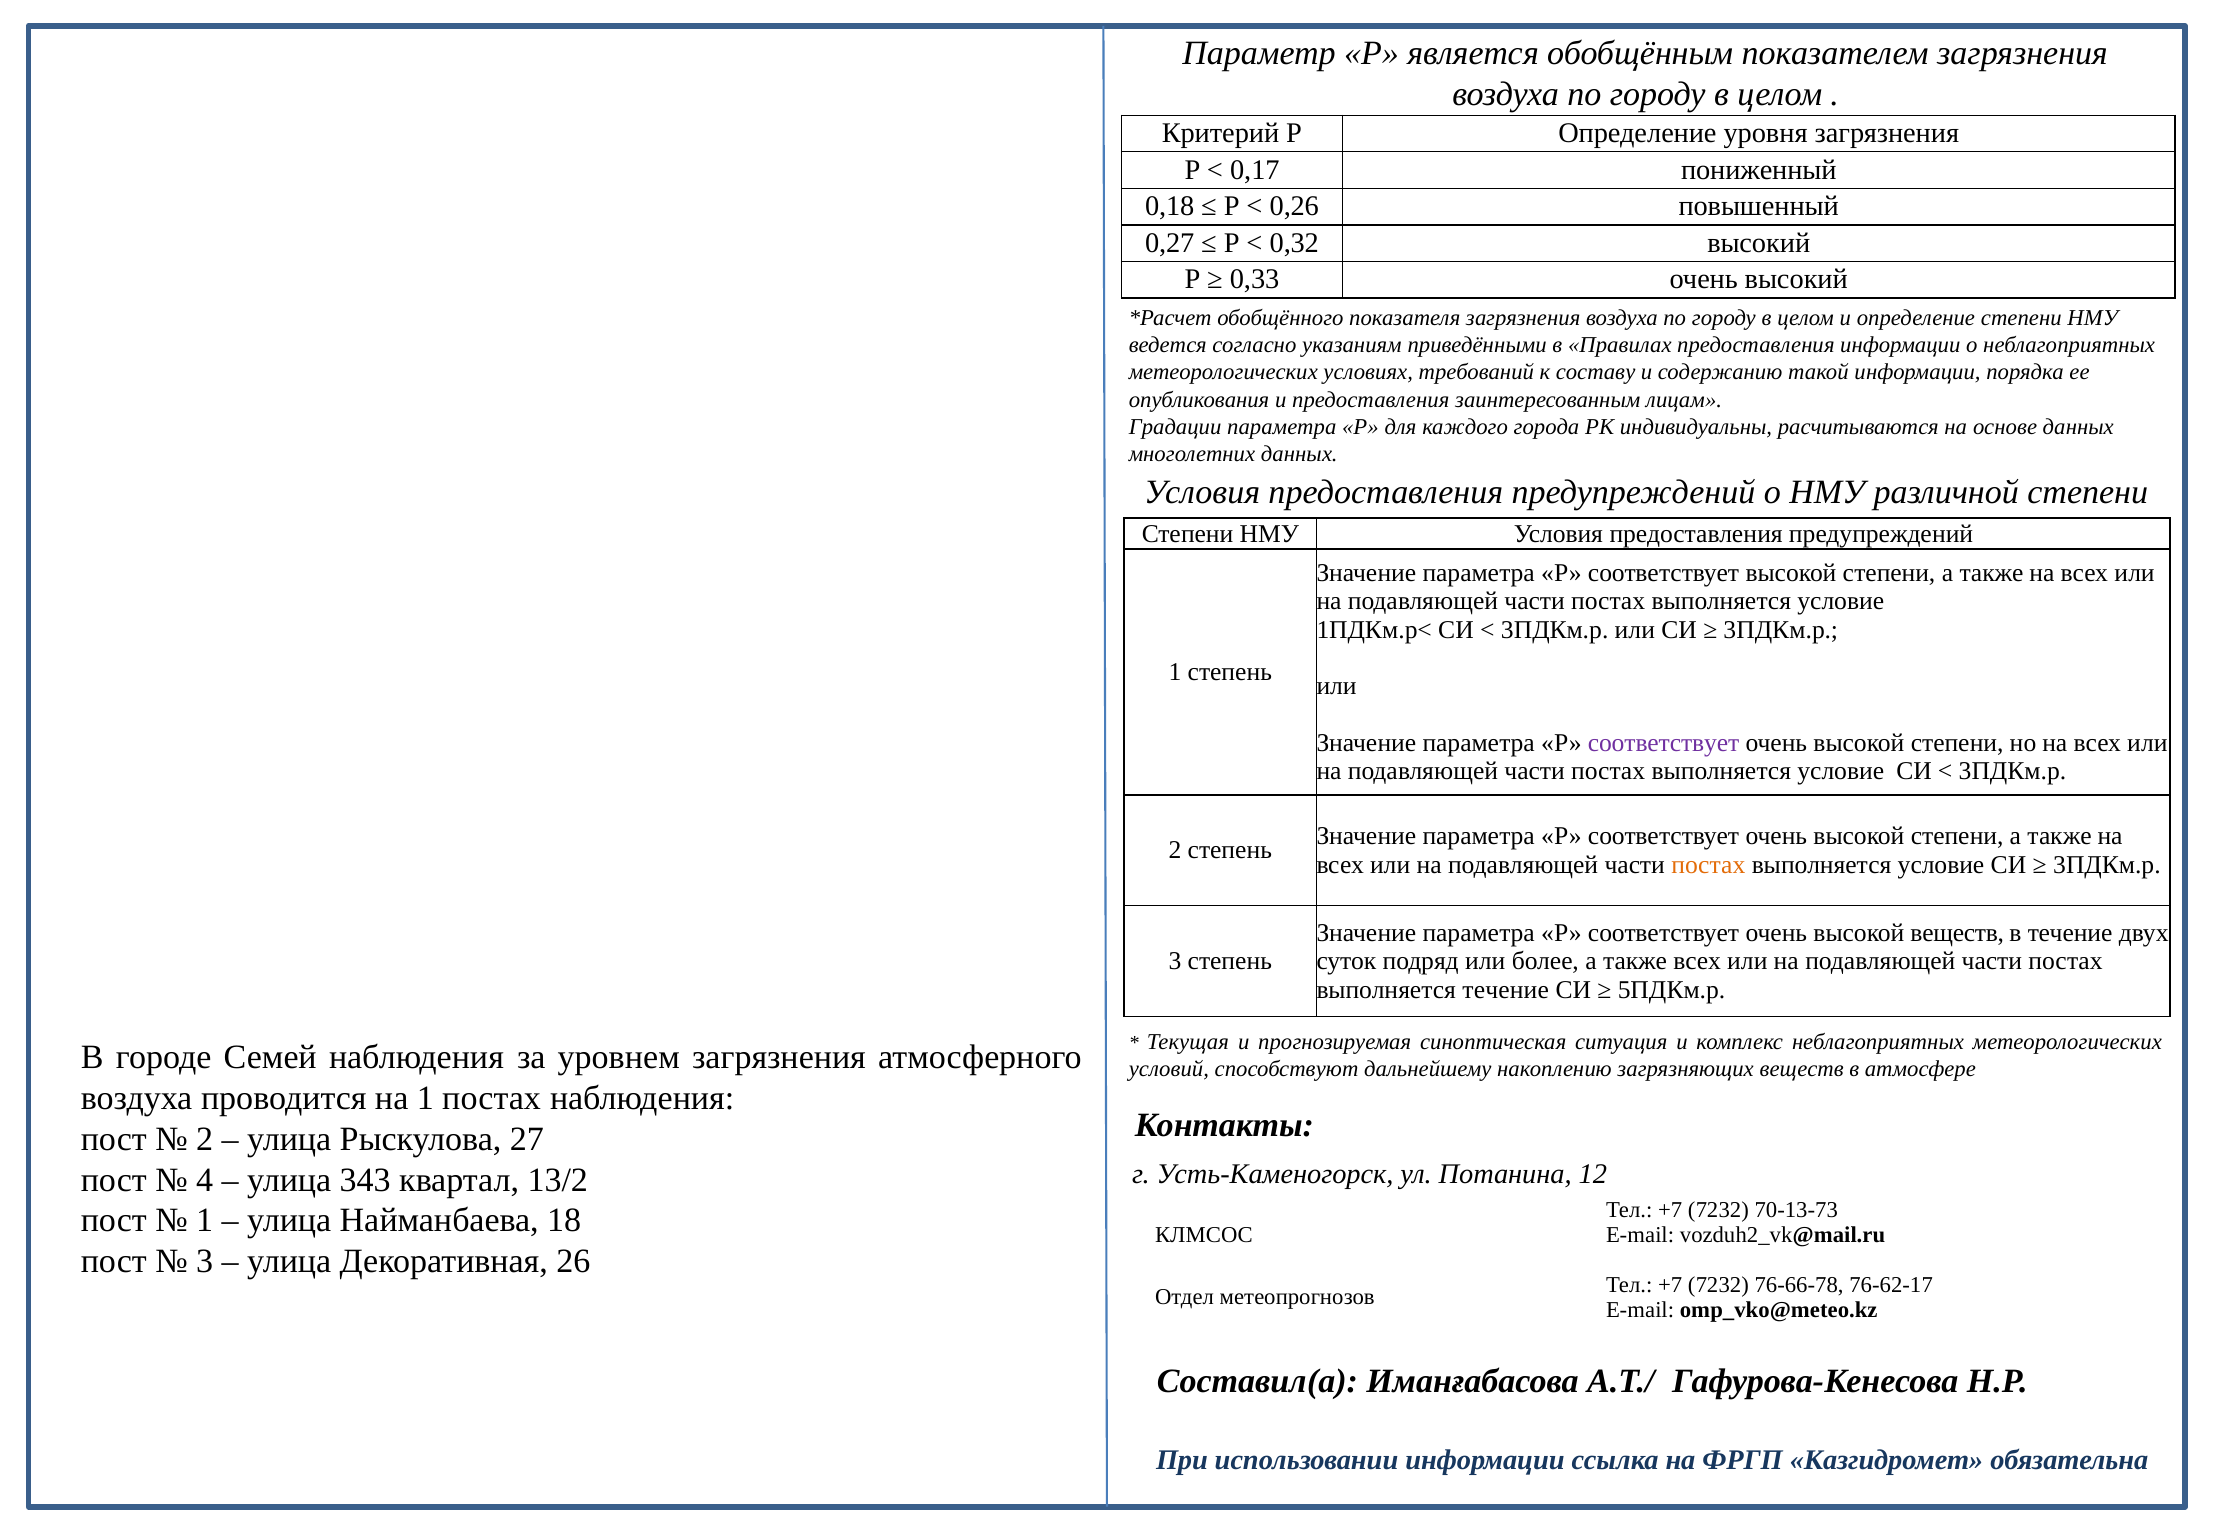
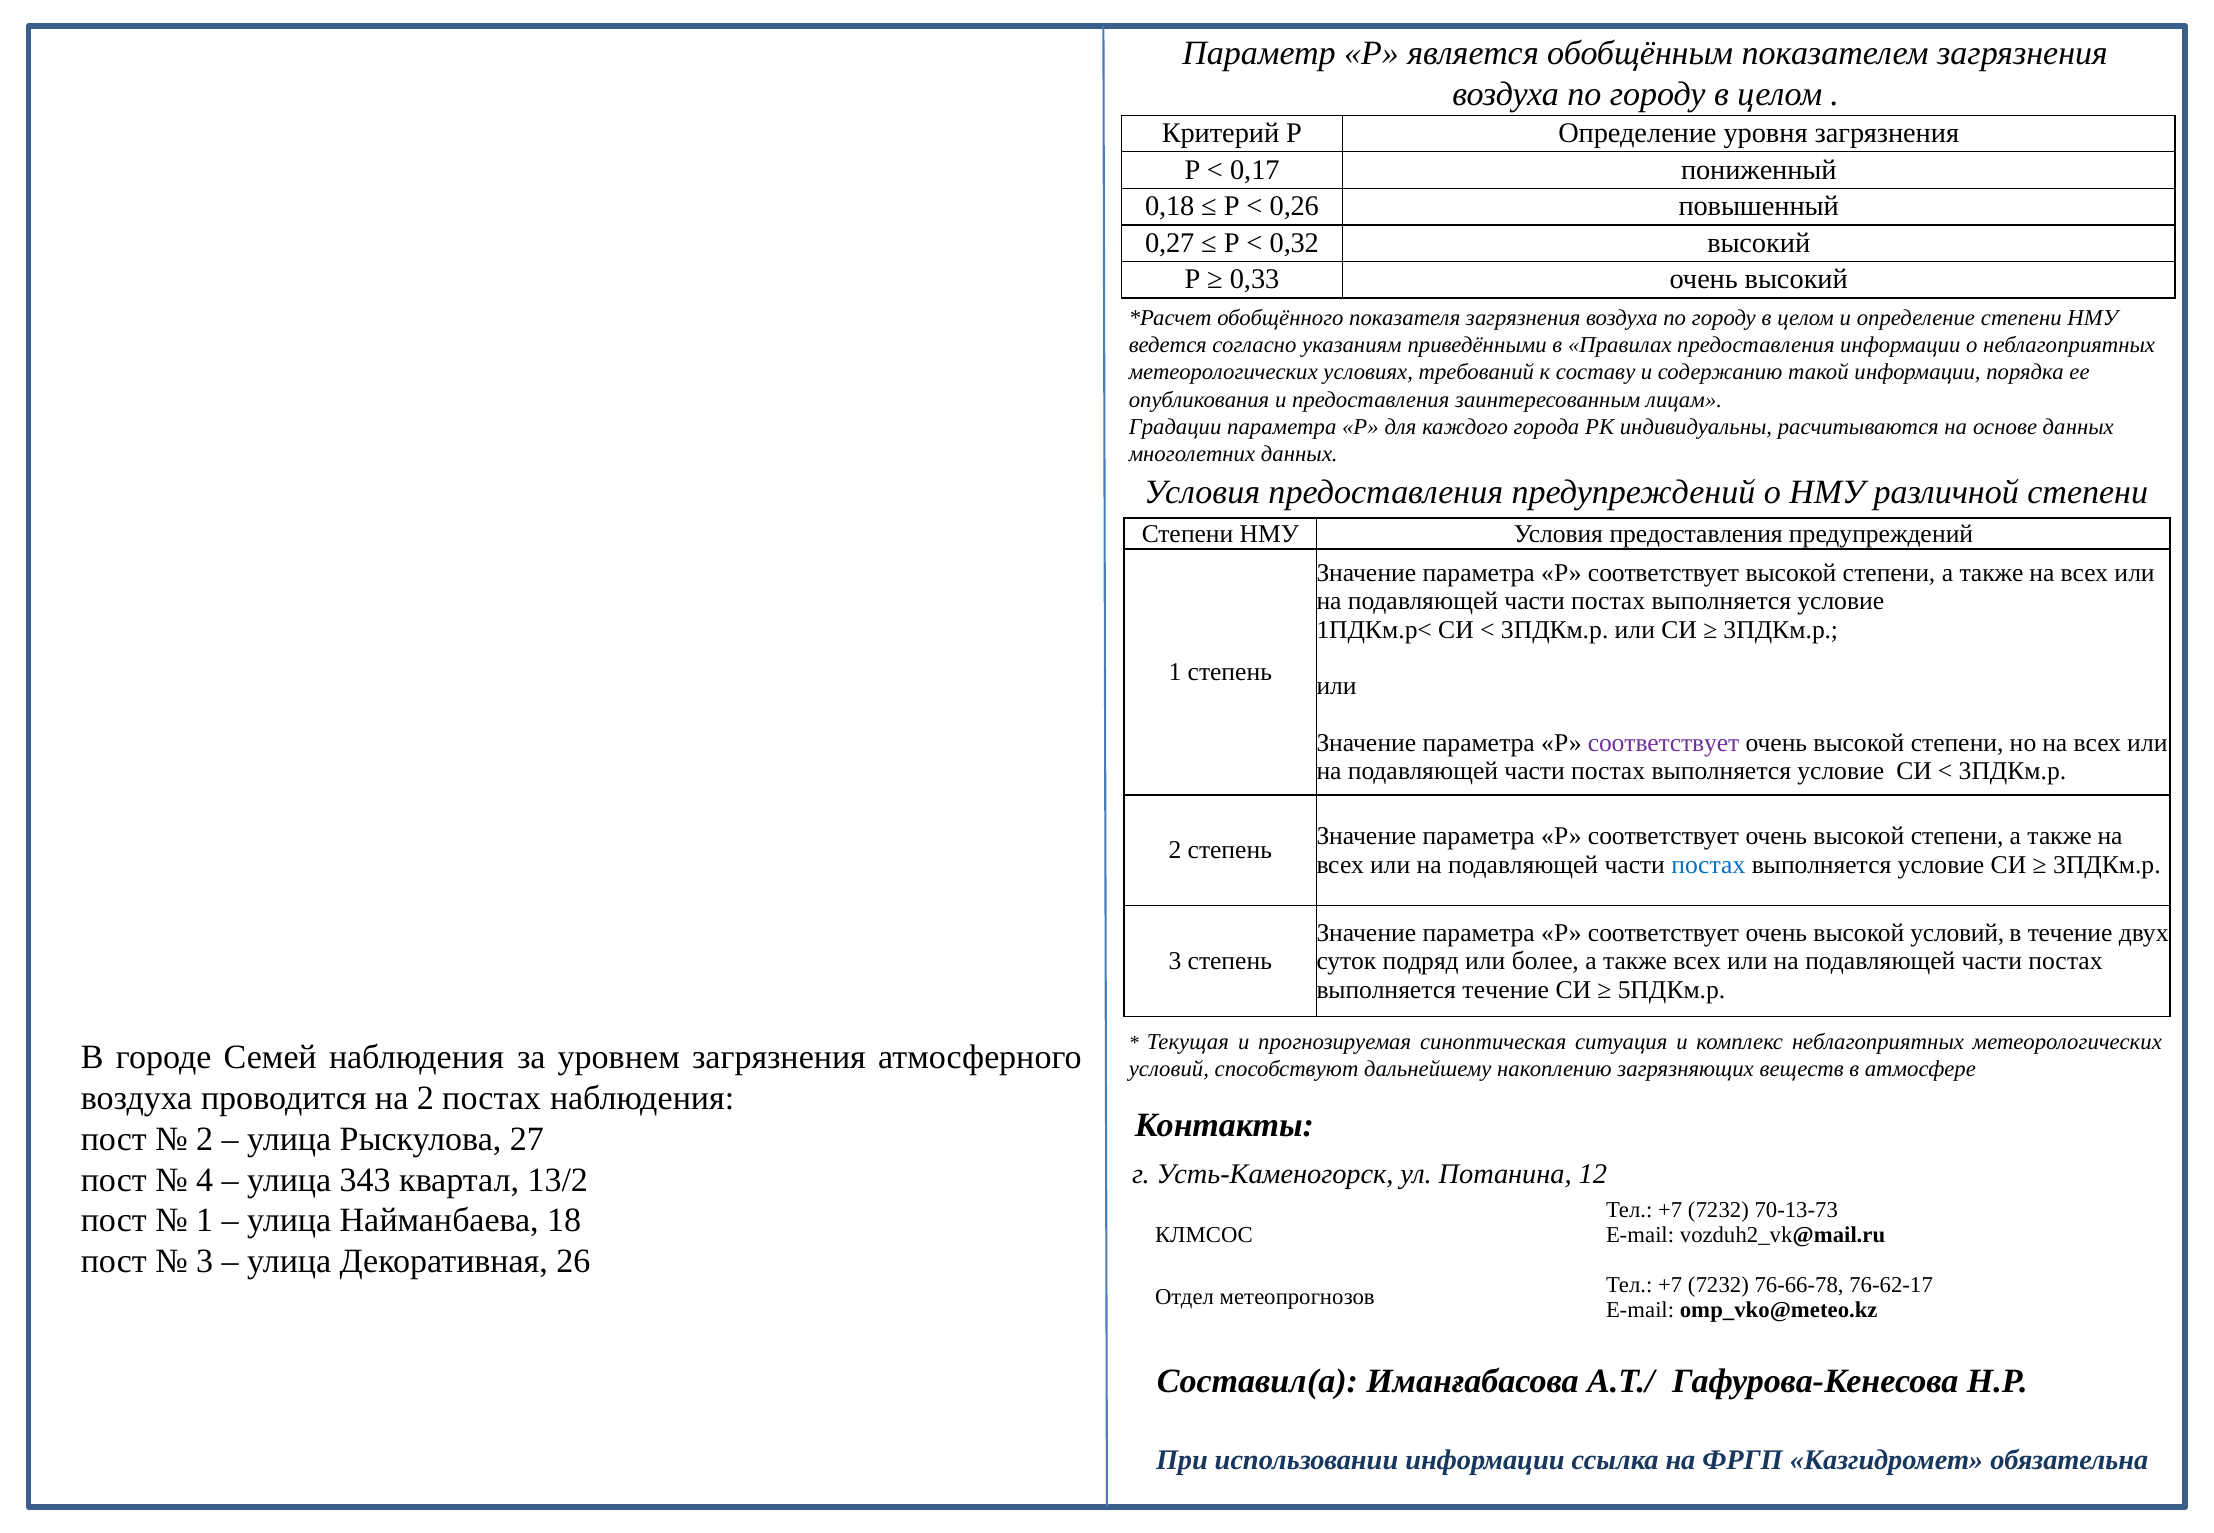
постах colour: orange -> blue (1708, 865)
высокой веществ: веществ -> условий (1957, 933)
на 1: 1 -> 2 (425, 1098)
